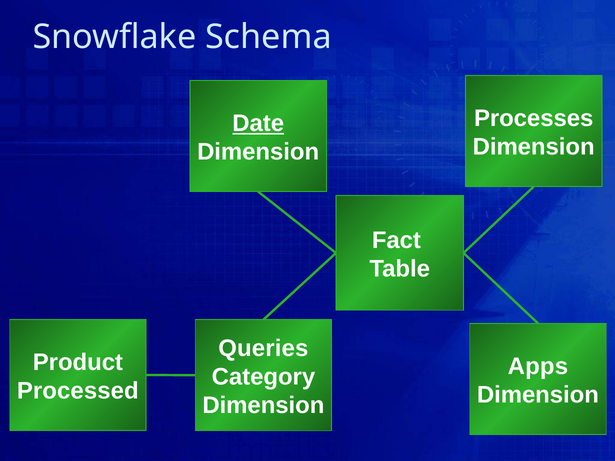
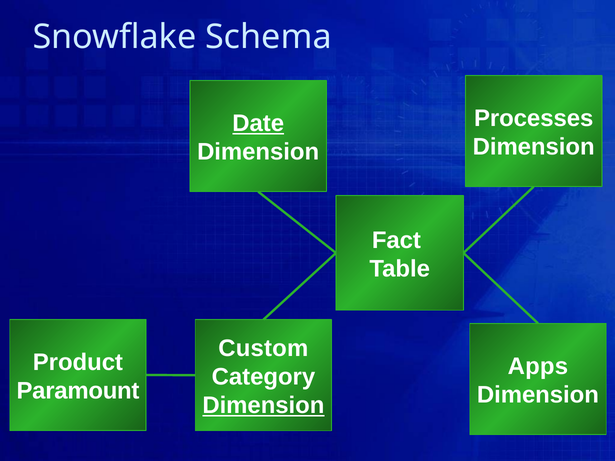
Queries: Queries -> Custom (263, 348)
Processed: Processed -> Paramount (78, 391)
Dimension underline: none -> present (263, 406)
